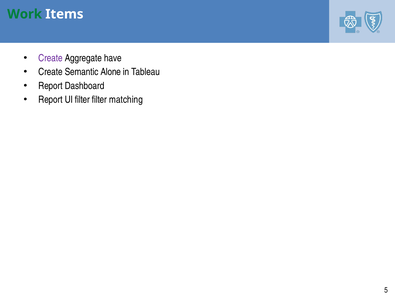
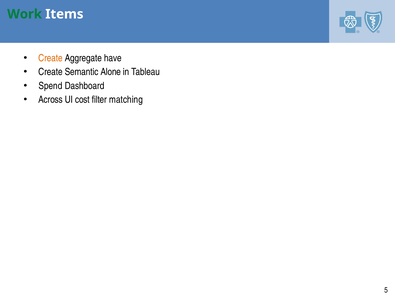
Create colour: purple -> orange (51, 58)
Report: Report -> Spend (50, 86)
Report: Report -> Across (51, 99)
UI filter: filter -> cost (82, 99)
